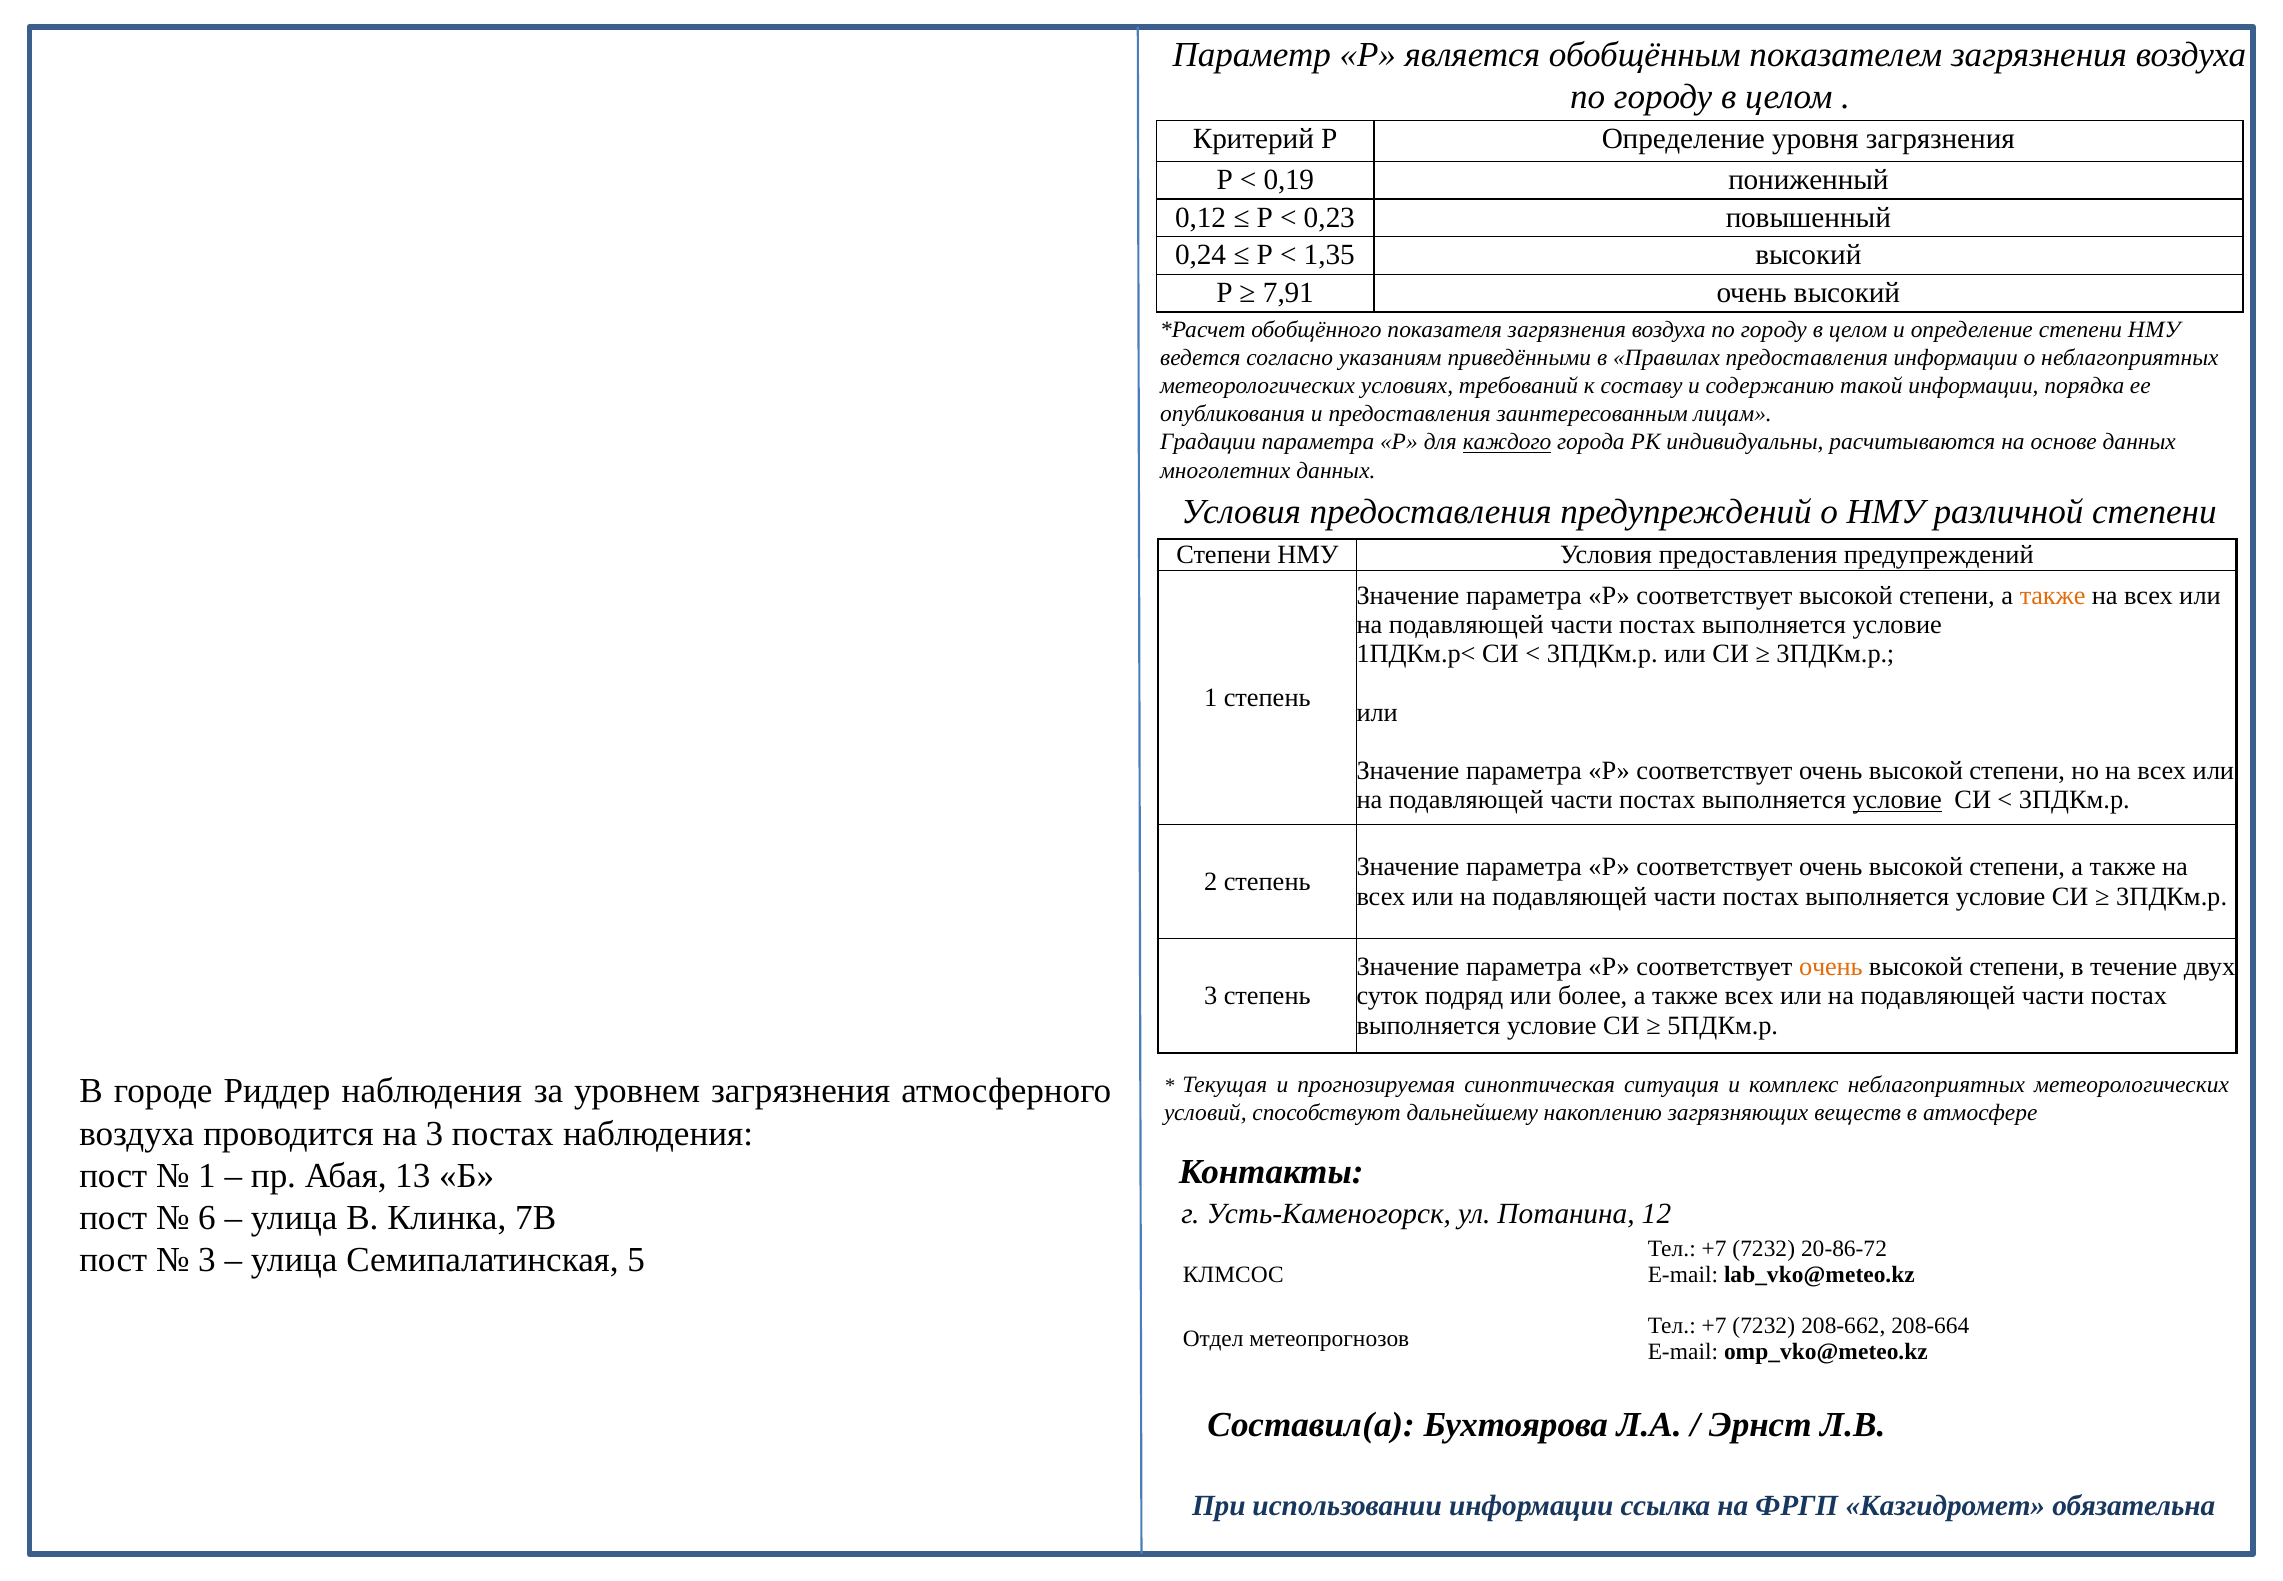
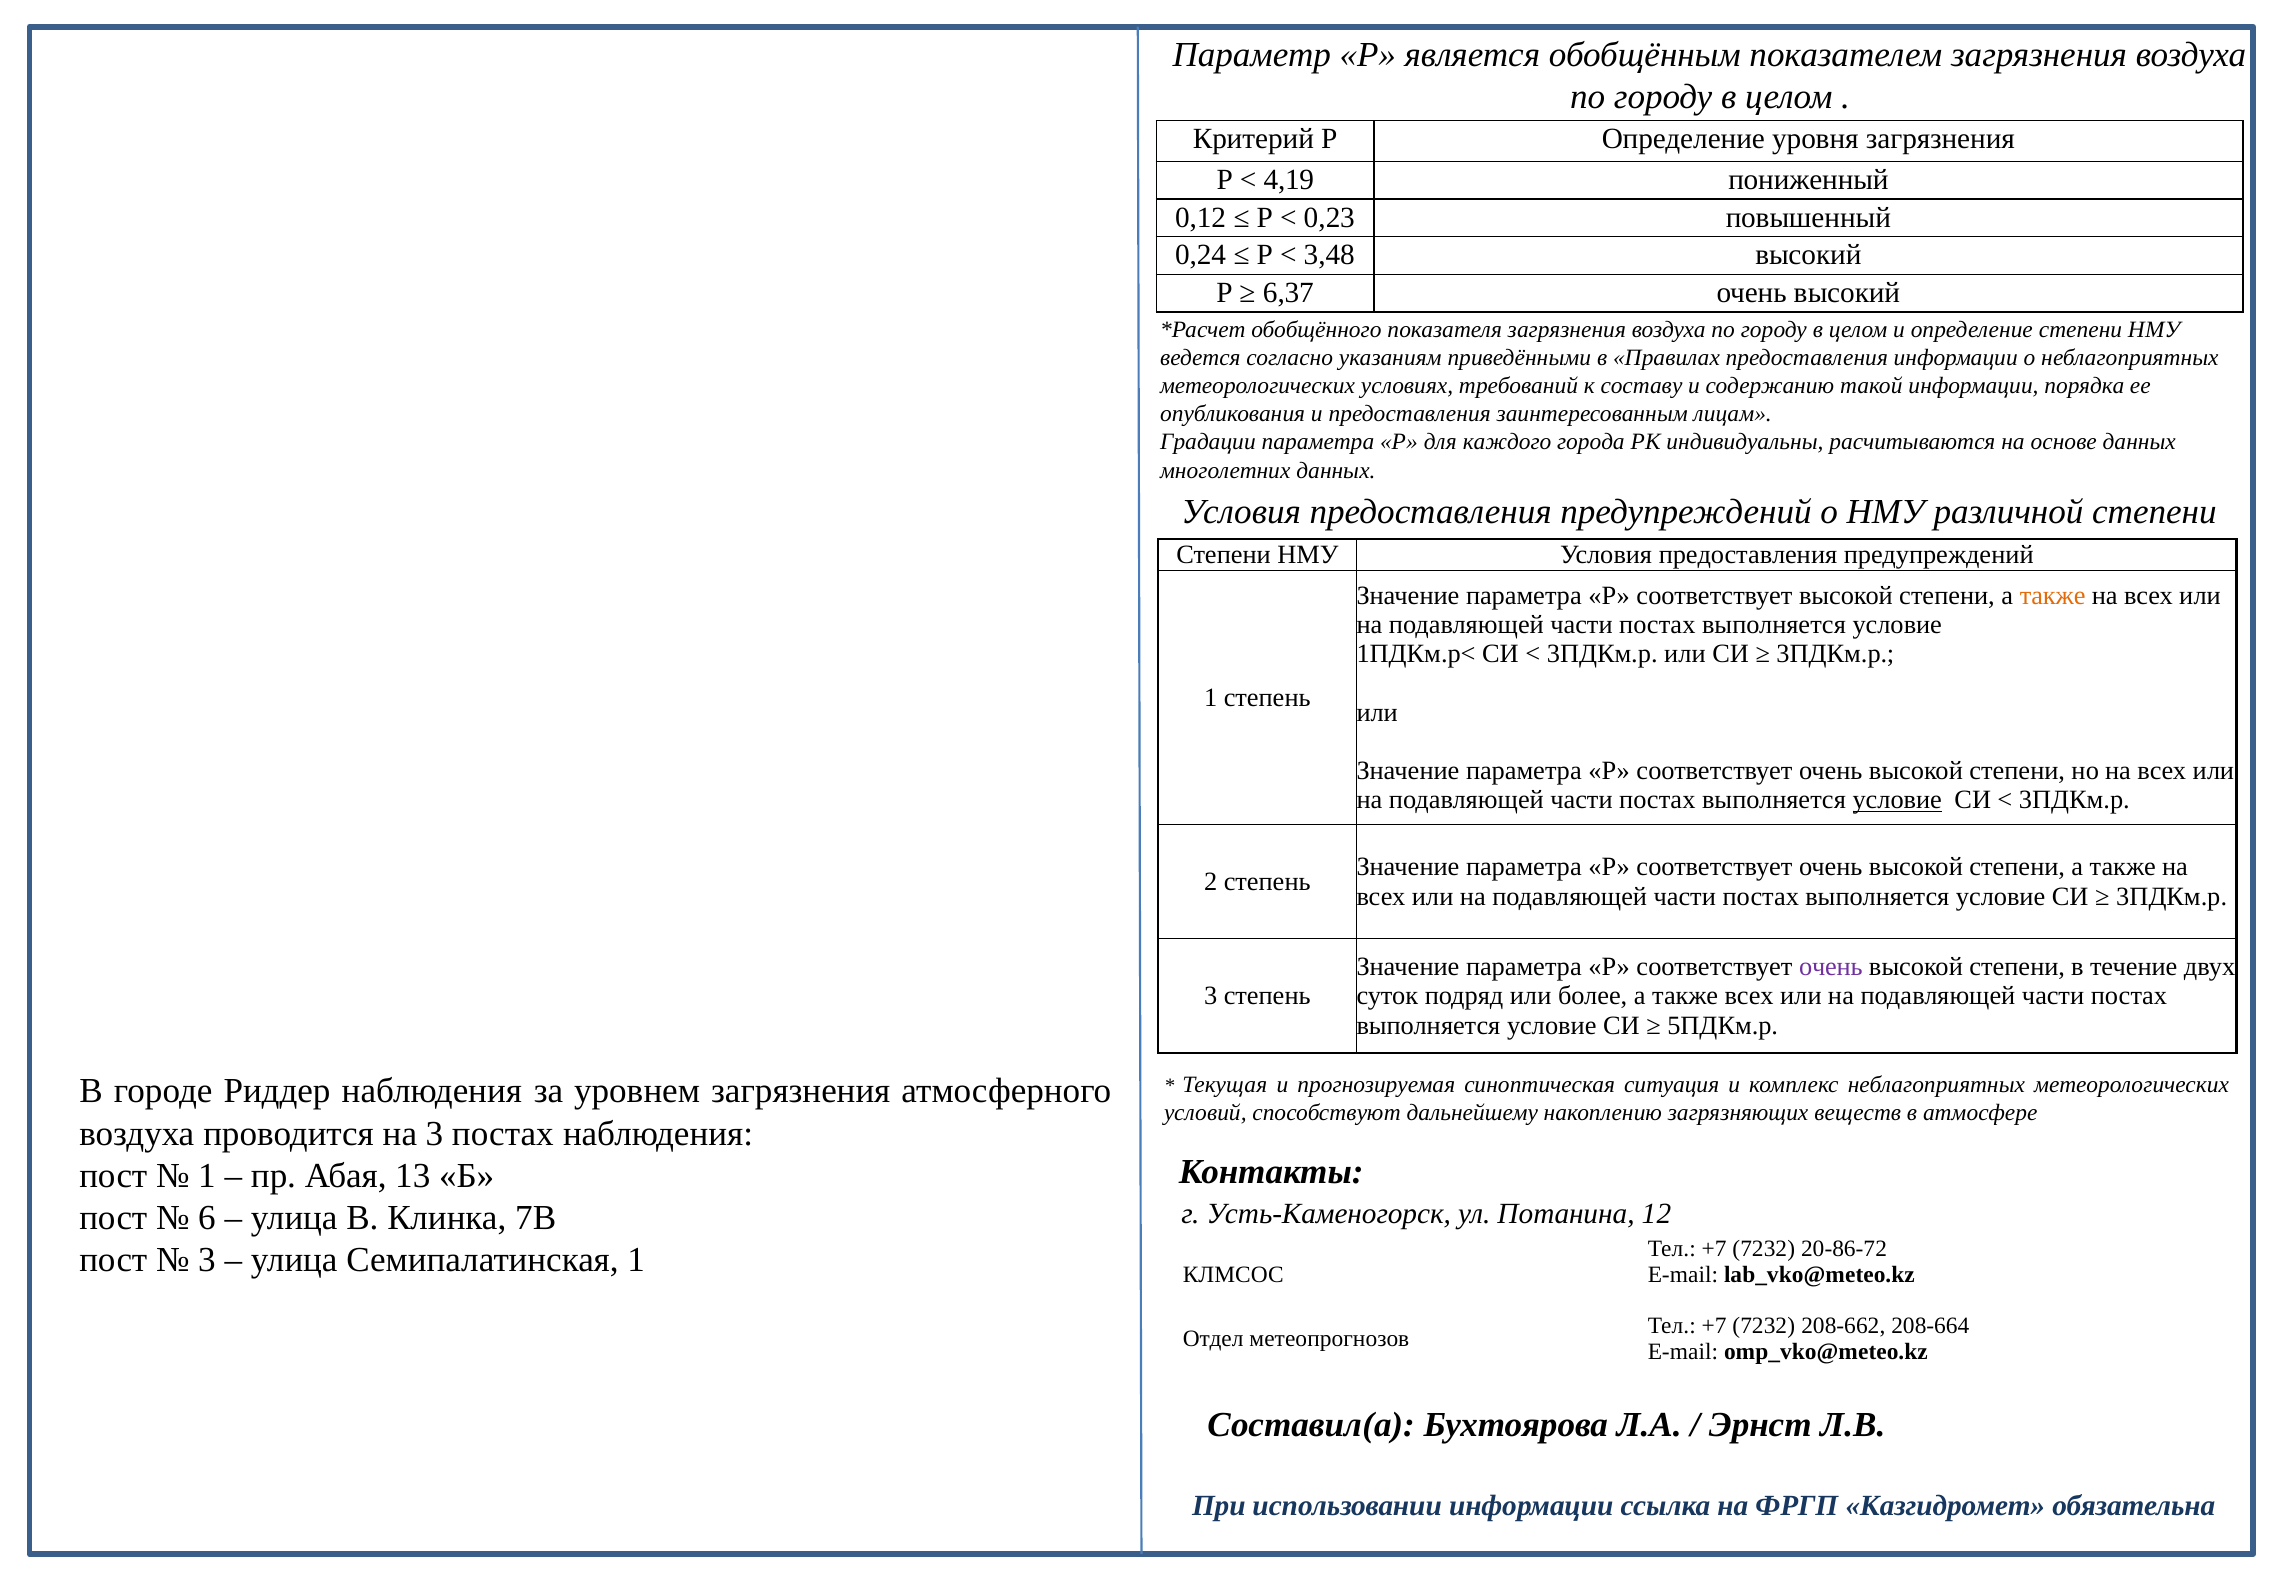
0,19: 0,19 -> 4,19 (1289, 180)
1,35: 1,35 -> 3,48 (1329, 255)
7,91: 7,91 -> 6,37 (1288, 293)
каждого underline: present -> none (1507, 442)
очень colour: orange -> purple (1831, 967)
Семипалатинская 5: 5 -> 1 (636, 1260)
